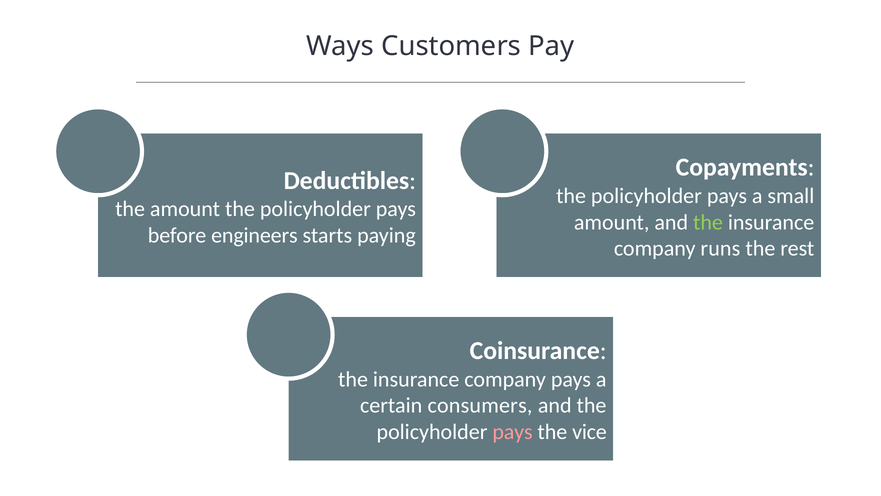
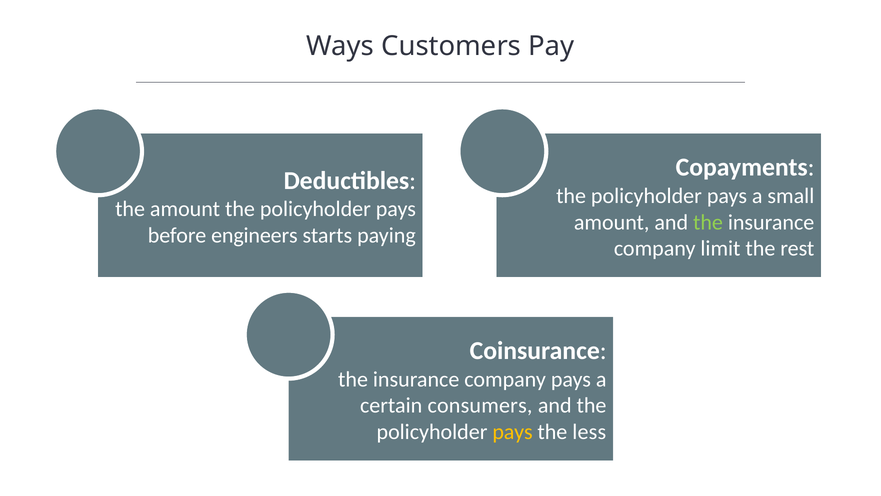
runs: runs -> limit (720, 248)
pays colour: pink -> yellow (513, 432)
vice: vice -> less (589, 432)
